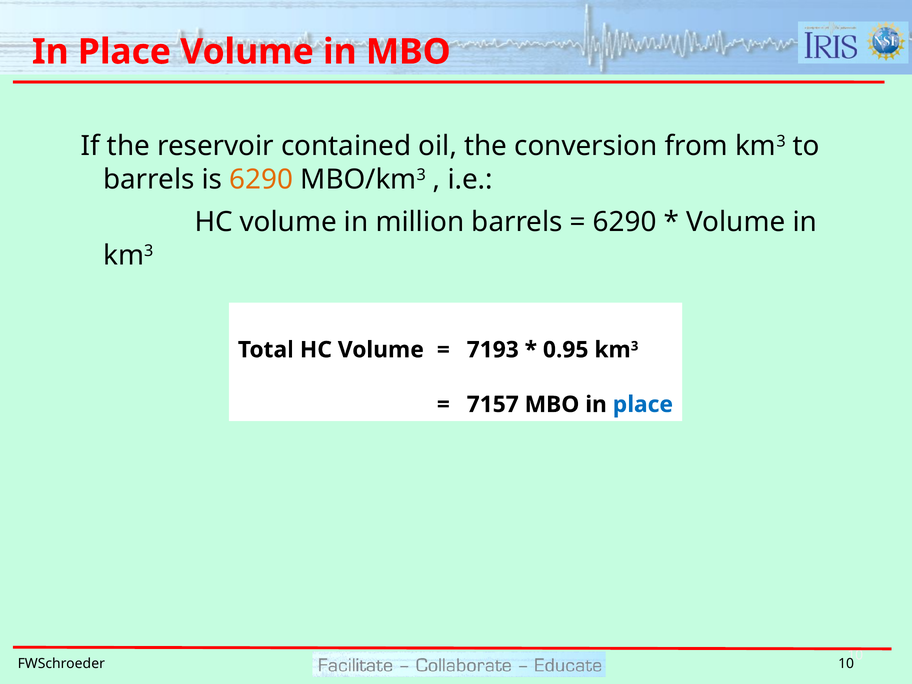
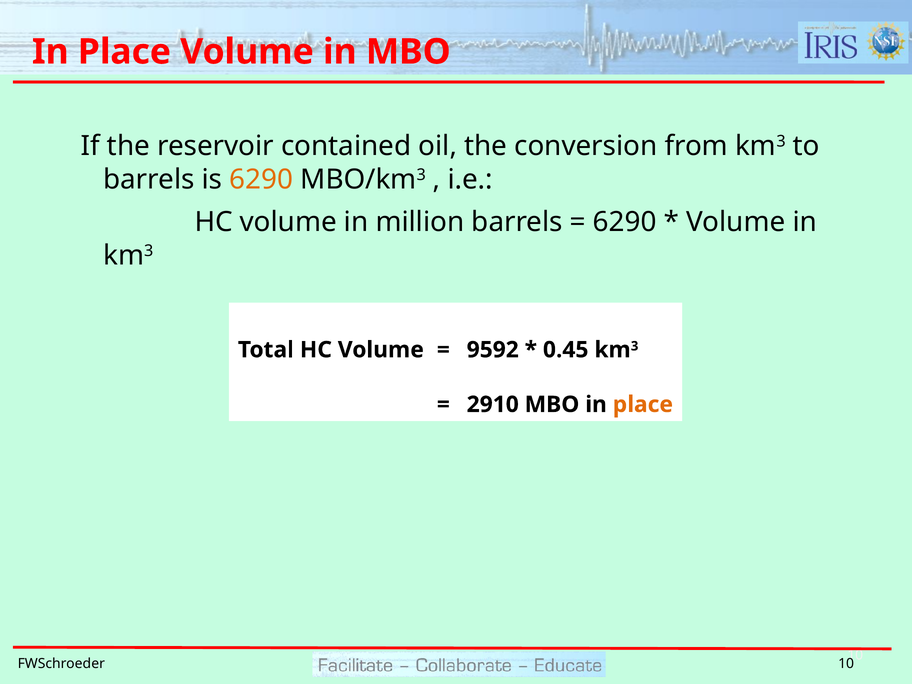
7193: 7193 -> 9592 (493, 350)
0.95: 0.95 -> 0.45 (566, 350)
7157: 7157 -> 2910 (493, 404)
place colour: blue -> orange (643, 404)
